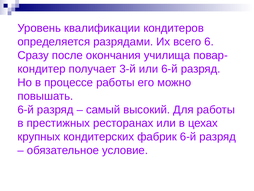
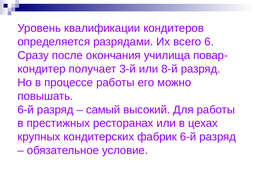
или 6-й: 6-й -> 8-й (169, 69)
